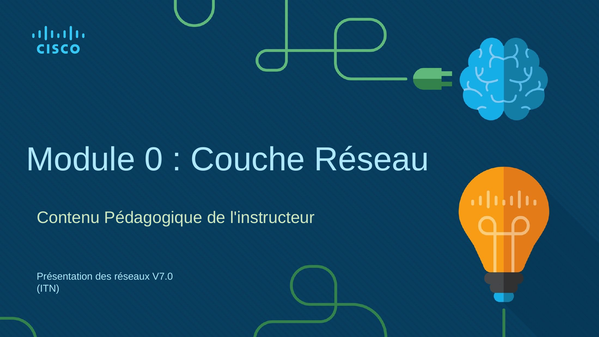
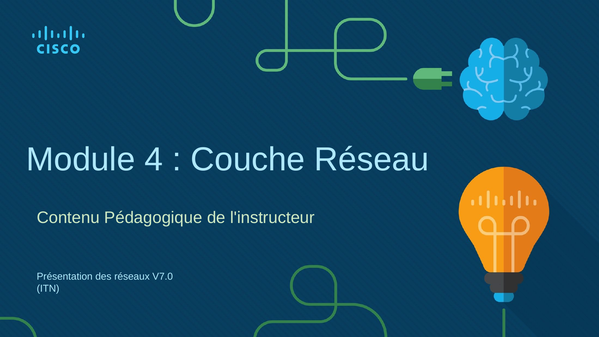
0: 0 -> 4 (154, 159)
